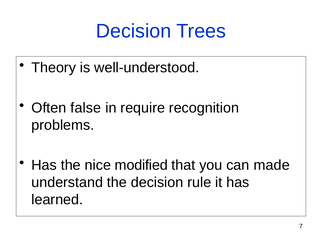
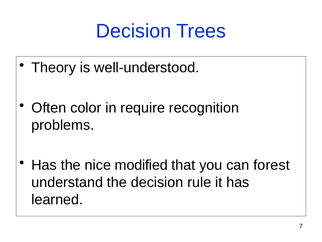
false: false -> color (86, 108)
made: made -> forest (272, 165)
